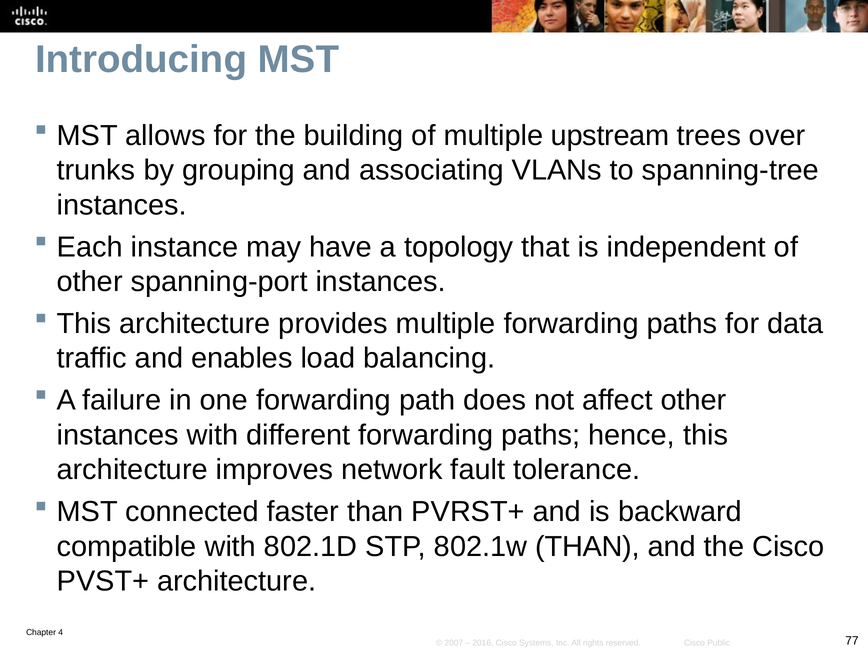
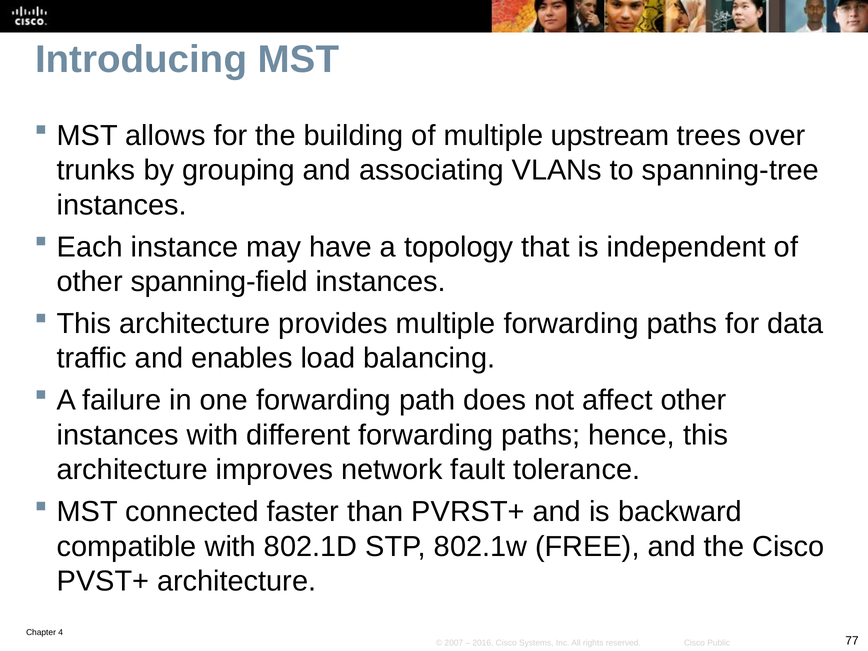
spanning-port: spanning-port -> spanning-field (219, 282)
802.1w THAN: THAN -> FREE (587, 547)
